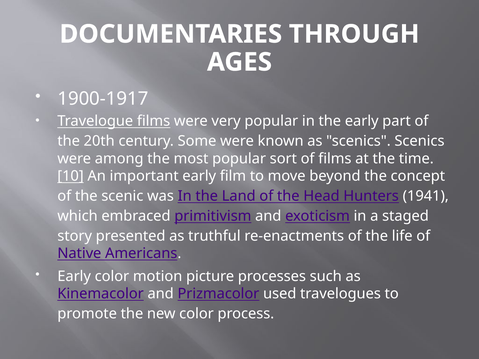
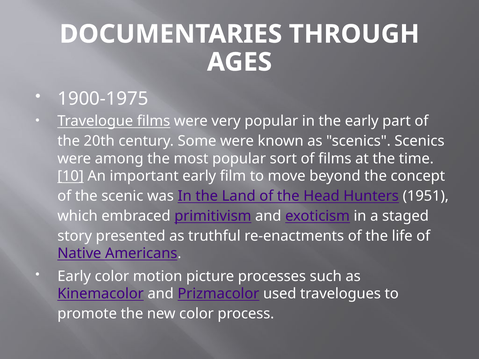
1900-1917: 1900-1917 -> 1900-1975 (103, 99)
1941: 1941 -> 1951 (426, 196)
